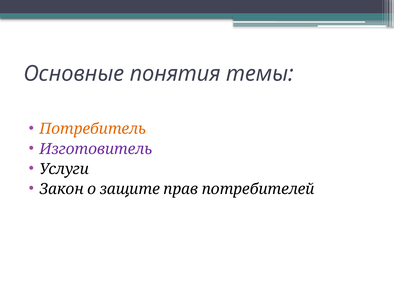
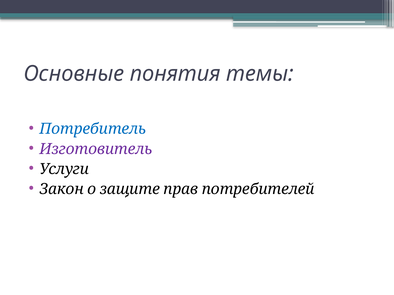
Потребитель colour: orange -> blue (93, 129)
